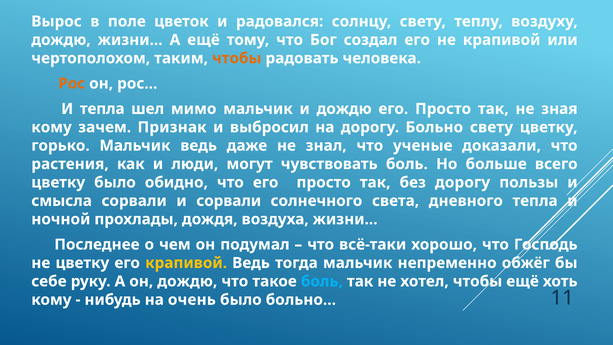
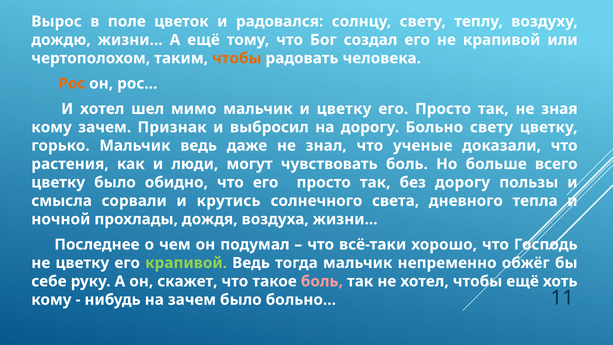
И тепла: тепла -> хотел (102, 109)
и дождю: дождю -> цветку (344, 109)
и сорвали: сорвали -> крутись (229, 201)
крапивой colour: yellow -> light green (186, 263)
он дождю: дождю -> скажет (187, 281)
боль colour: light blue -> pink (322, 281)
на очень: очень -> зачем (192, 300)
